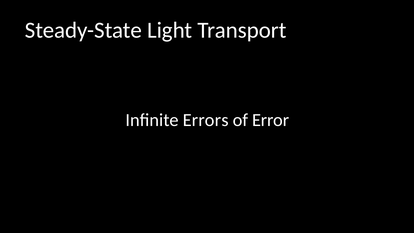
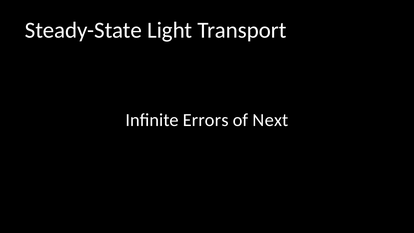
Error: Error -> Next (270, 120)
